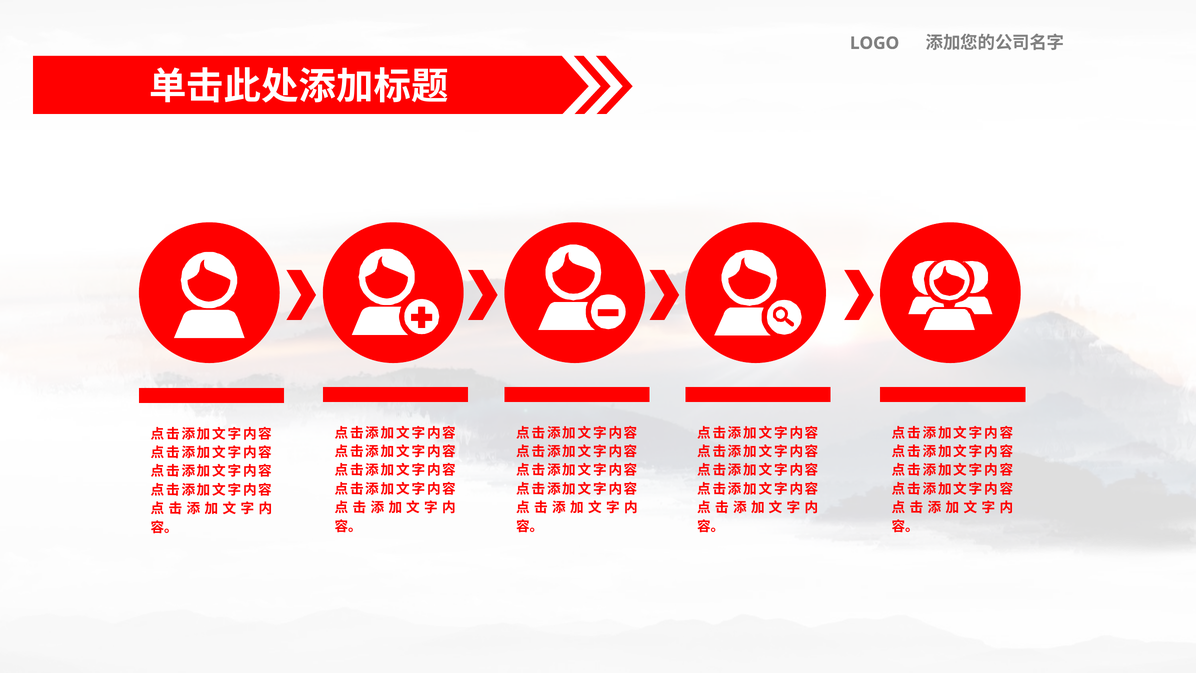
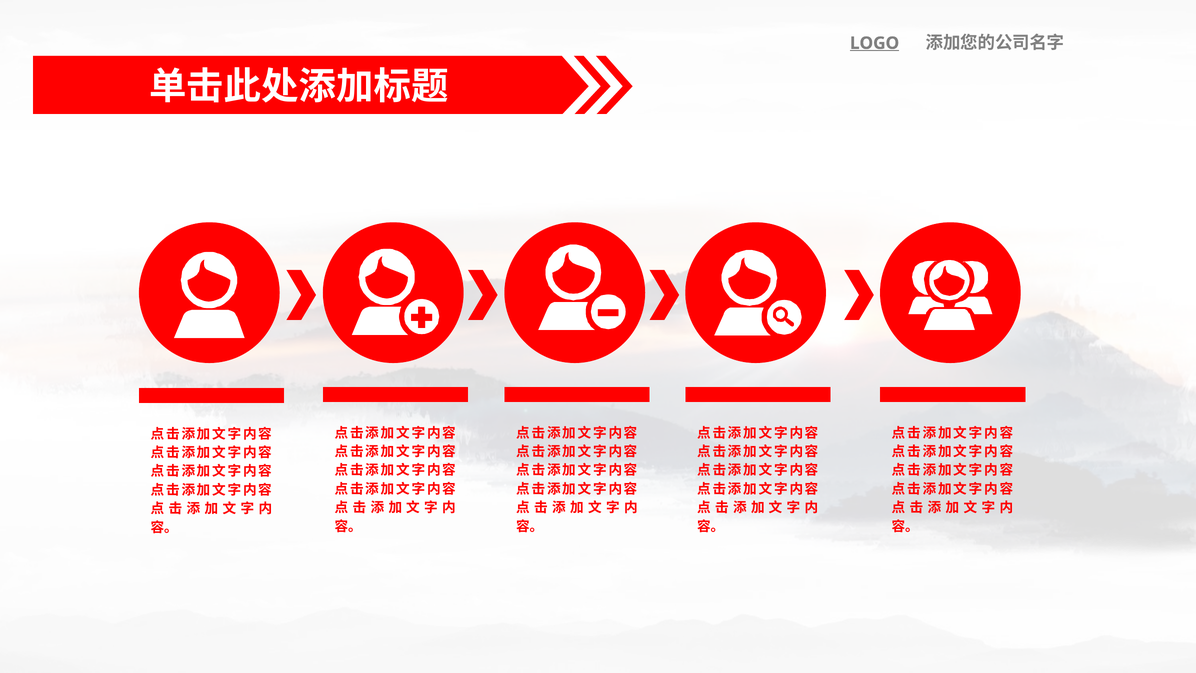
LOGO underline: none -> present (875, 43)
